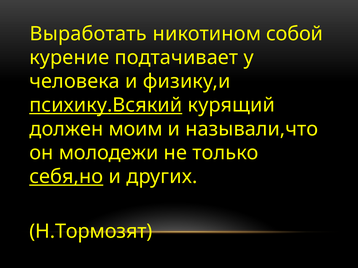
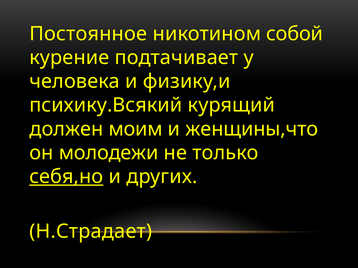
Выработать: Выработать -> Постоянное (88, 34)
психику.Всякий underline: present -> none (106, 105)
называли,что: называли,что -> женщины,что (252, 129)
Н.Тормозят: Н.Тормозят -> Н.Страдает (91, 232)
